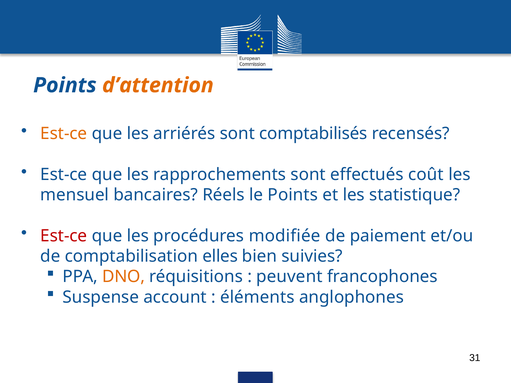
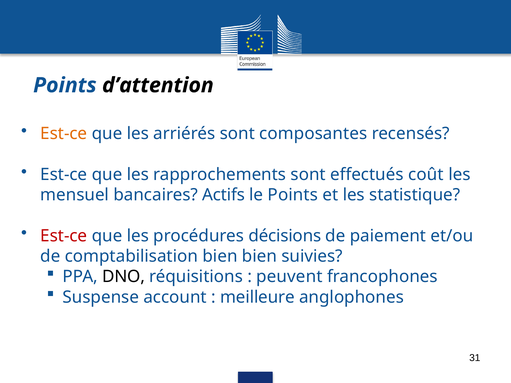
d’attention colour: orange -> black (158, 85)
comptabilisés: comptabilisés -> composantes (313, 134)
Réels: Réels -> Actifs (224, 195)
modifiée: modifiée -> décisions (285, 236)
comptabilisation elles: elles -> bien (220, 256)
DNO colour: orange -> black (124, 277)
éléments: éléments -> meilleure (257, 297)
